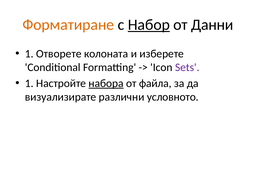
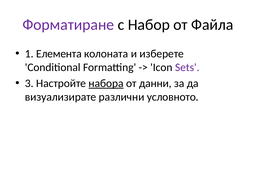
Форматиране colour: orange -> purple (68, 25)
Набор underline: present -> none (149, 25)
Данни: Данни -> Файла (212, 25)
Отворете: Отворете -> Елемента (59, 54)
1: 1 -> 3 (29, 83)
файла: файла -> данни (155, 83)
